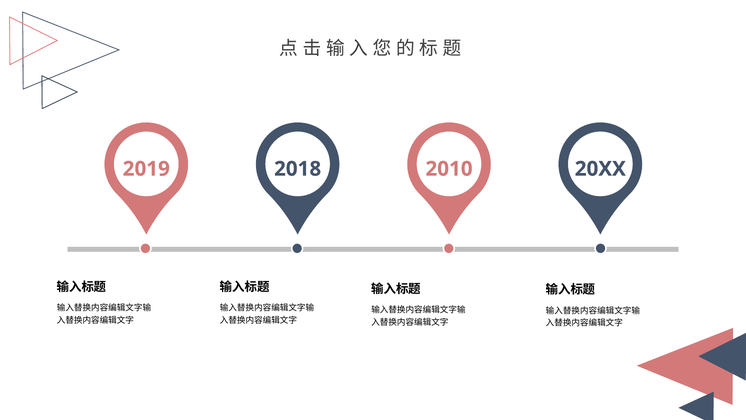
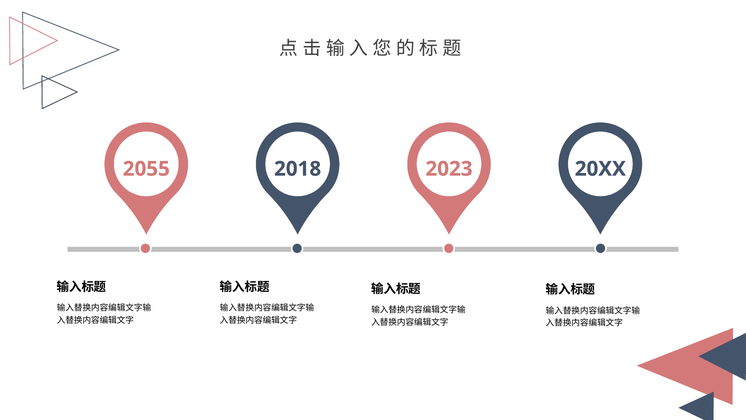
2019: 2019 -> 2055 (146, 169)
2010: 2010 -> 2023 (449, 169)
